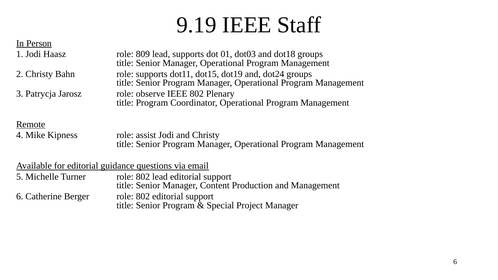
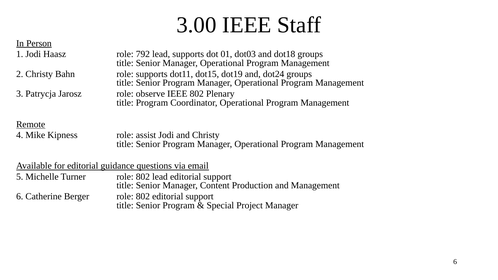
9.19: 9.19 -> 3.00 (197, 25)
809: 809 -> 792 (143, 54)
